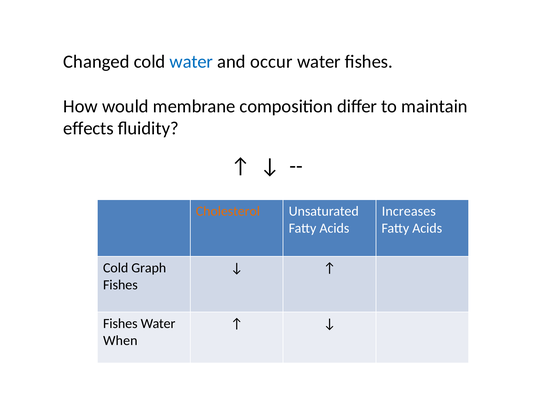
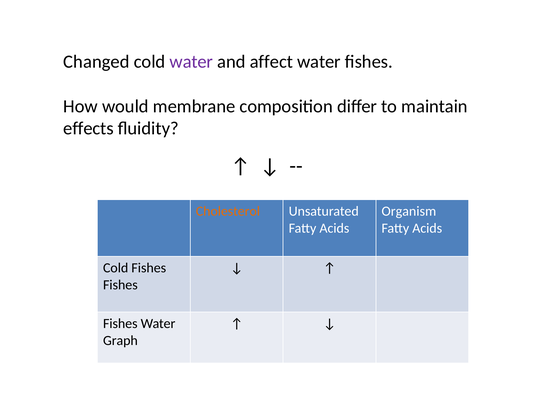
water colour: blue -> purple (191, 62)
occur: occur -> affect (271, 62)
Increases: Increases -> Organism (409, 211)
Cold Graph: Graph -> Fishes (149, 268)
When: When -> Graph (120, 340)
